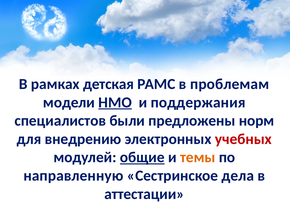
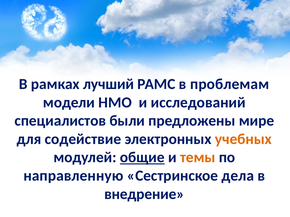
детская: детская -> лучший (108, 84)
НМО underline: present -> none (115, 103)
поддержания: поддержания -> исследований (198, 103)
норм: норм -> мире (256, 121)
внедрению: внедрению -> содействие (83, 139)
учебных colour: red -> orange (243, 139)
аттестации: аттестации -> внедрение (144, 194)
